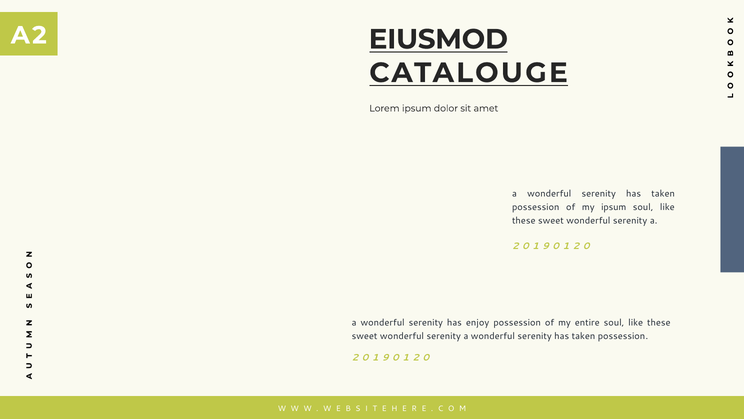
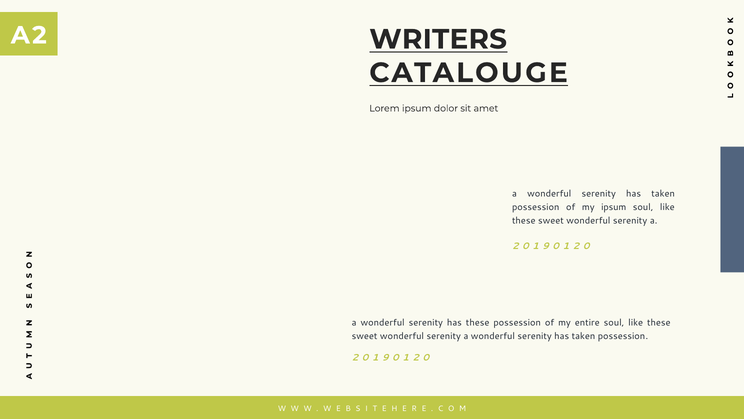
EIUSMOD: EIUSMOD -> WRITERS (438, 39)
has enjoy: enjoy -> these (478, 322)
